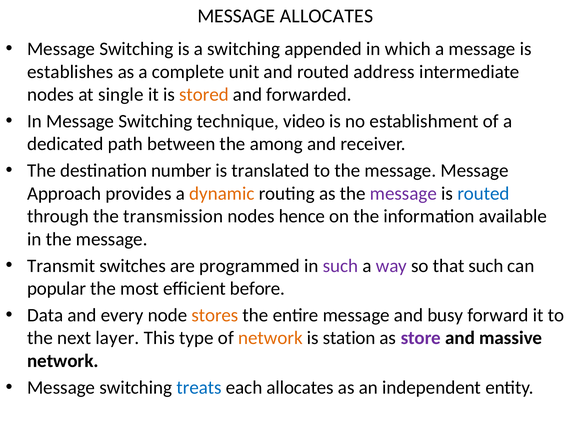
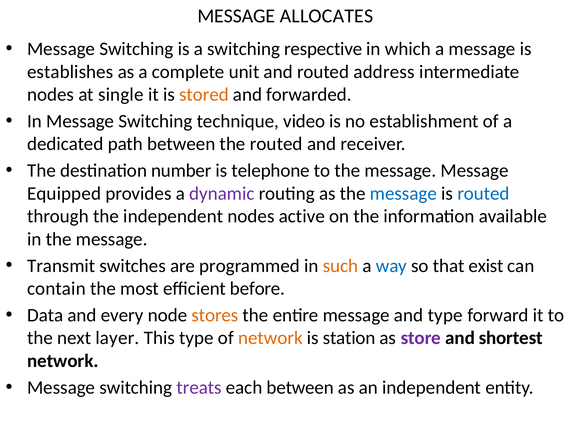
appended: appended -> respective (323, 49)
the among: among -> routed (276, 144)
translated: translated -> telephone (271, 171)
Approach: Approach -> Equipped (64, 194)
dynamic colour: orange -> purple (222, 194)
message colour: purple -> blue (403, 194)
the transmission: transmission -> independent (173, 216)
hence: hence -> active (302, 216)
such colour: purple -> orange (341, 266)
way colour: purple -> blue (391, 266)
that such: such -> exist (486, 266)
popular: popular -> contain (56, 289)
and busy: busy -> type (445, 315)
massive: massive -> shortest (511, 338)
treats colour: blue -> purple (199, 388)
each allocates: allocates -> between (300, 388)
